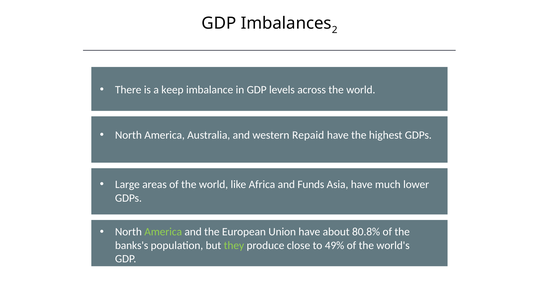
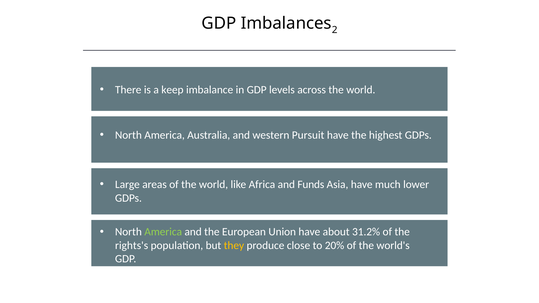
Repaid: Repaid -> Pursuit (308, 135)
80.8%: 80.8% -> 31.2% (366, 232)
banks's: banks's -> rights's (132, 246)
they colour: light green -> yellow (234, 246)
49%: 49% -> 20% (335, 246)
